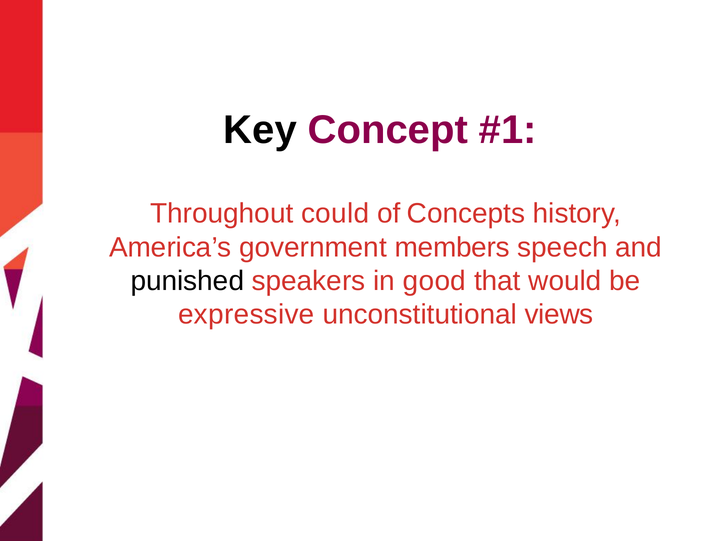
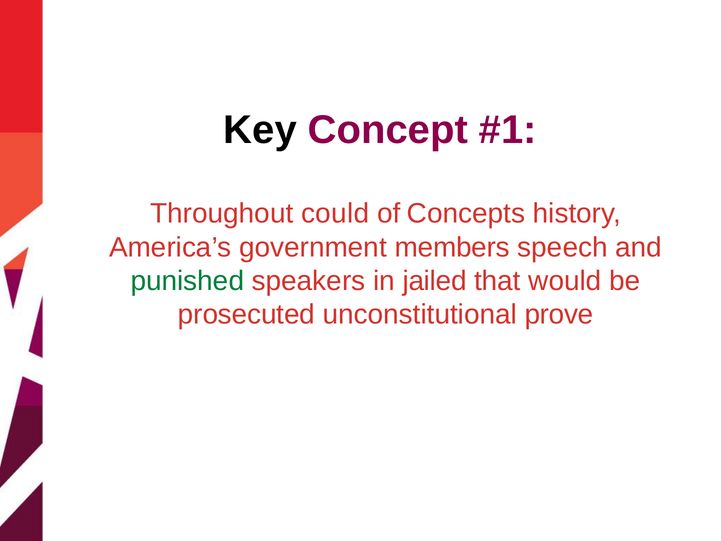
punished colour: black -> green (187, 281)
good: good -> jailed (435, 281)
expressive: expressive -> prosecuted (247, 315)
views: views -> prove (559, 315)
